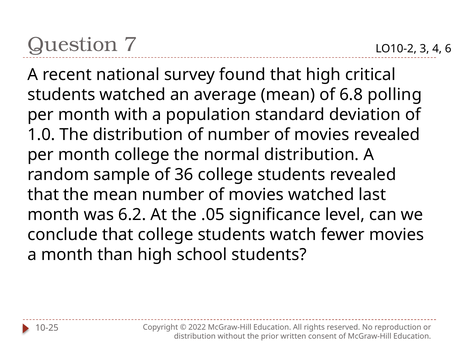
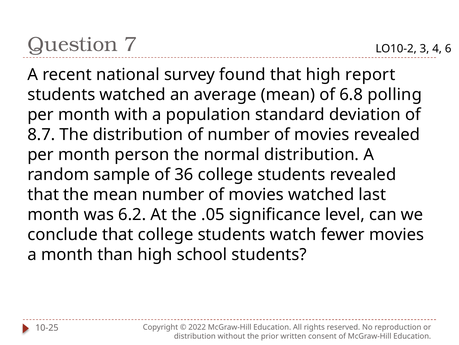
critical: critical -> report (370, 75)
1.0: 1.0 -> 8.7 (41, 134)
month college: college -> person (142, 154)
